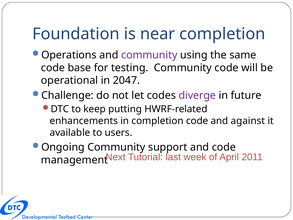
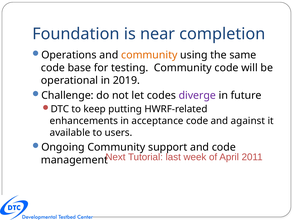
community colour: purple -> orange (149, 55)
2047: 2047 -> 2019 (126, 80)
in completion: completion -> acceptance (158, 121)
